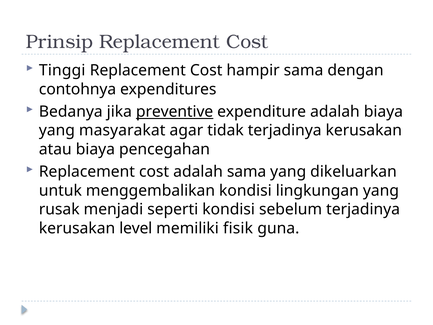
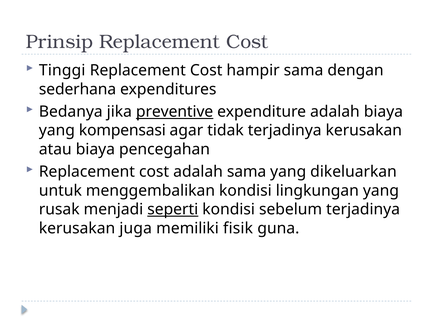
contohnya: contohnya -> sederhana (78, 89)
masyarakat: masyarakat -> kompensasi (122, 130)
seperti underline: none -> present (173, 209)
level: level -> juga (136, 228)
